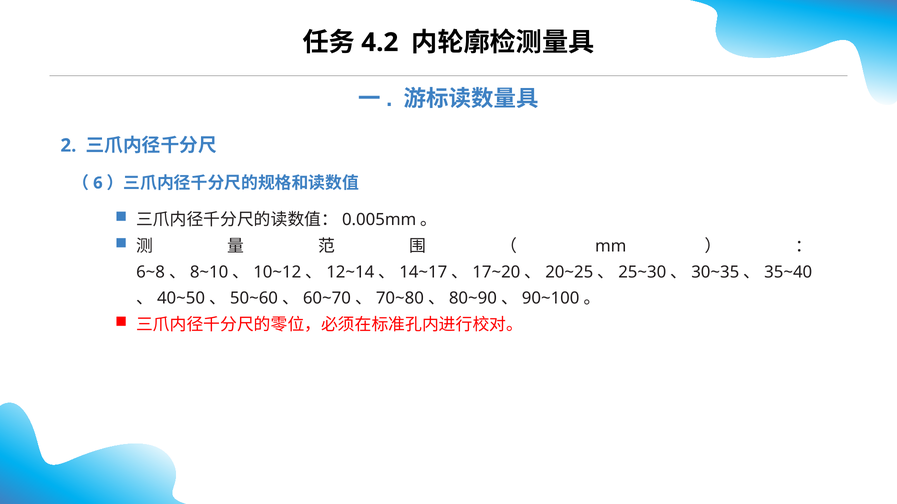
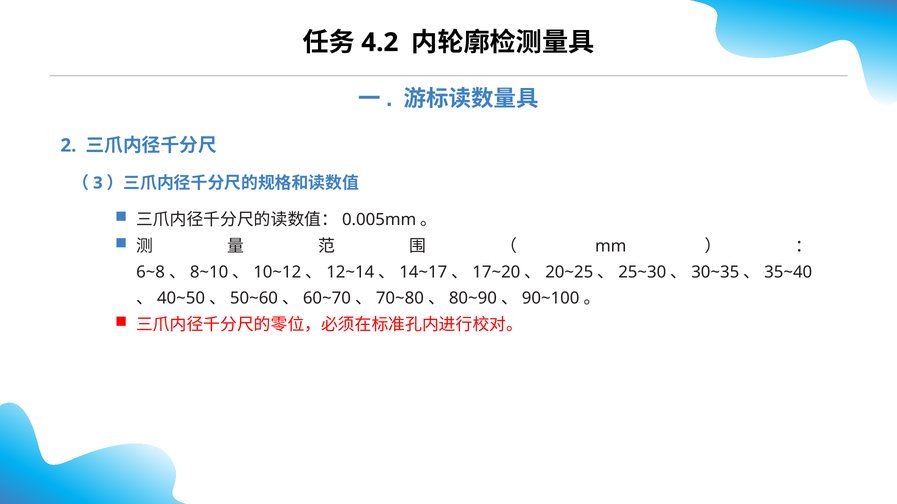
6: 6 -> 3 (98, 183)
